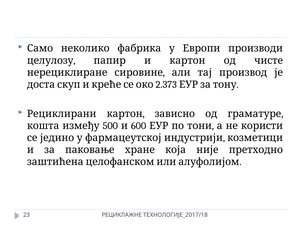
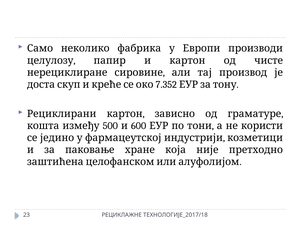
2.373: 2.373 -> 7.352 (166, 84)
